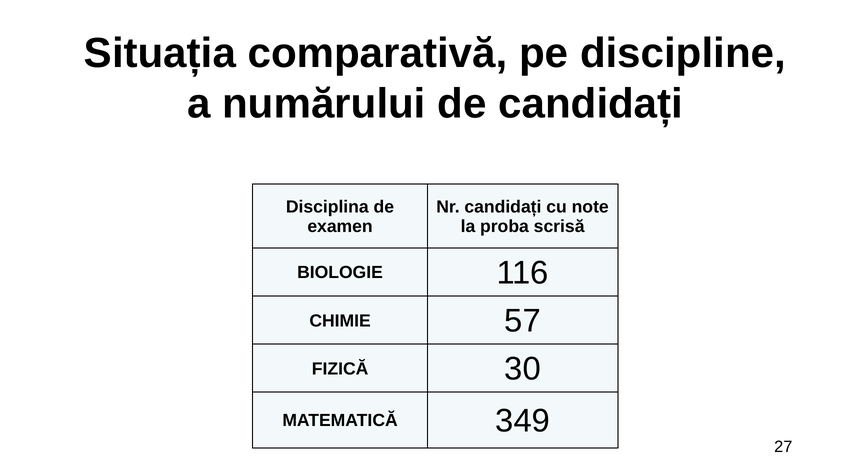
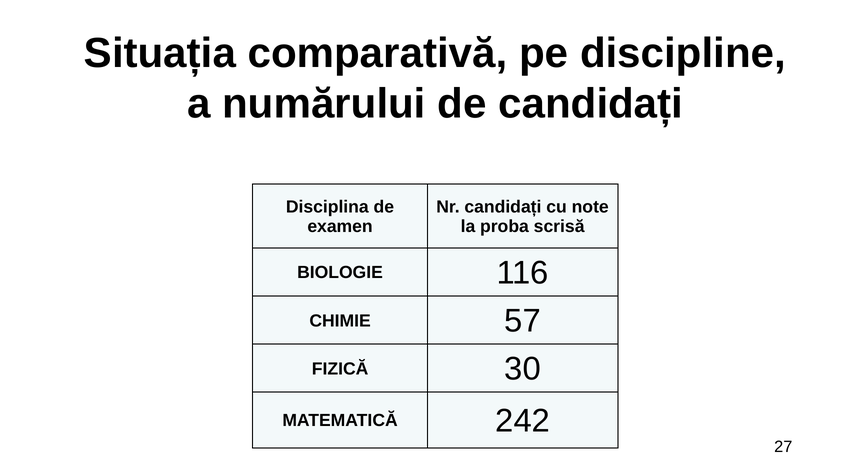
349: 349 -> 242 (523, 421)
